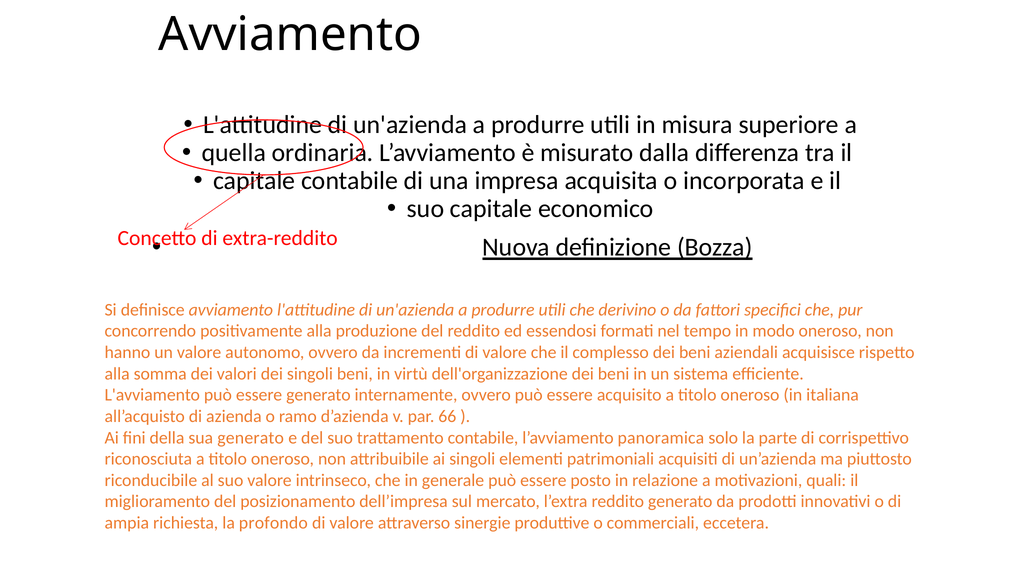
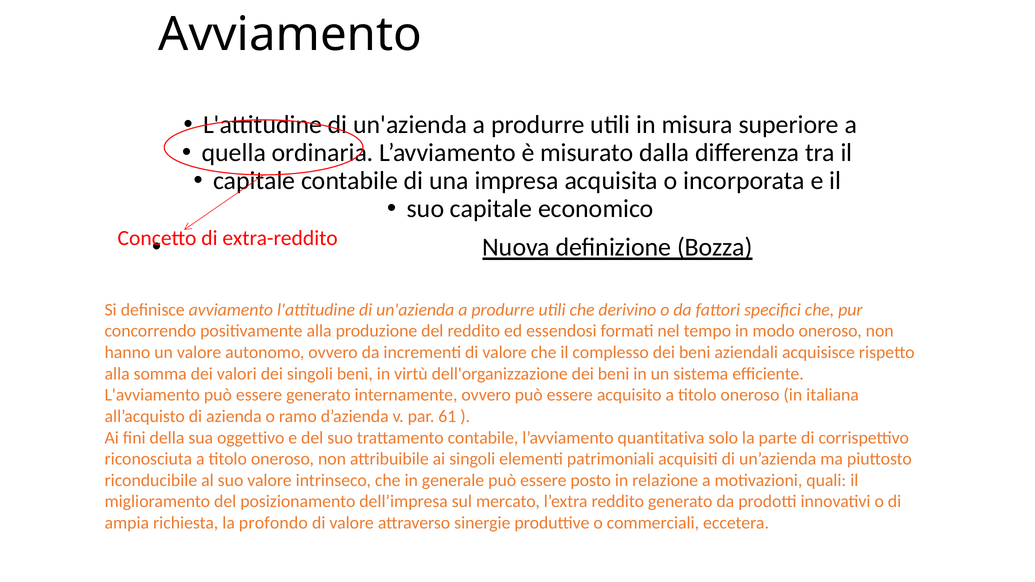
66: 66 -> 61 (447, 416)
sua generato: generato -> oggettivo (251, 438)
panoramica: panoramica -> quantitativa (661, 438)
